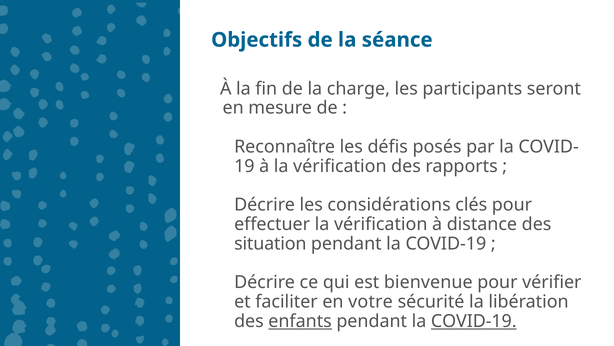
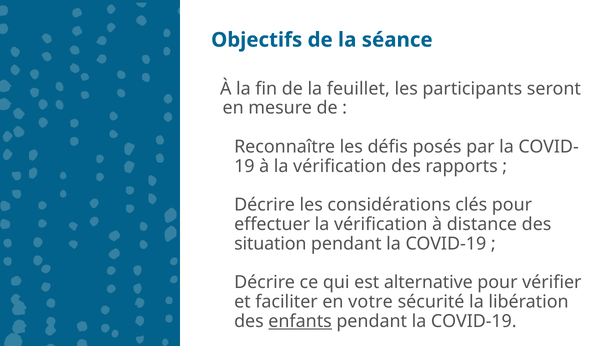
charge: charge -> feuillet (358, 88)
bienvenue: bienvenue -> alternative (428, 282)
COVID-19 underline: present -> none (474, 321)
